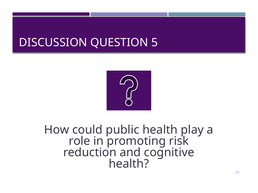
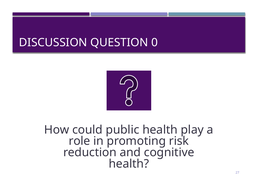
5: 5 -> 0 (155, 43)
